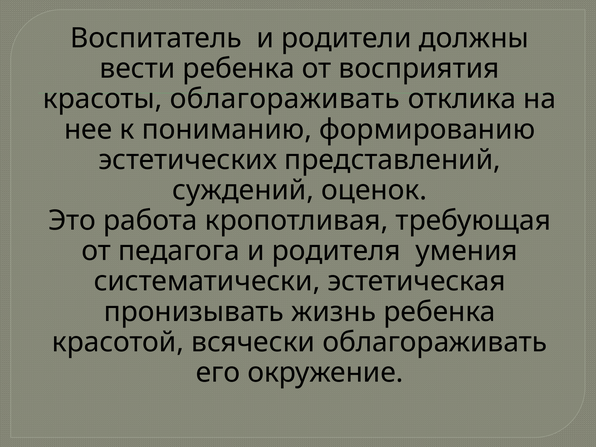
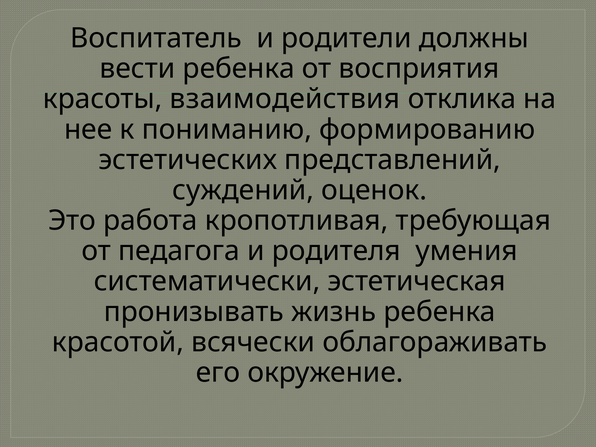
красоты облагораживать: облагораживать -> взаимодействия (285, 99)
